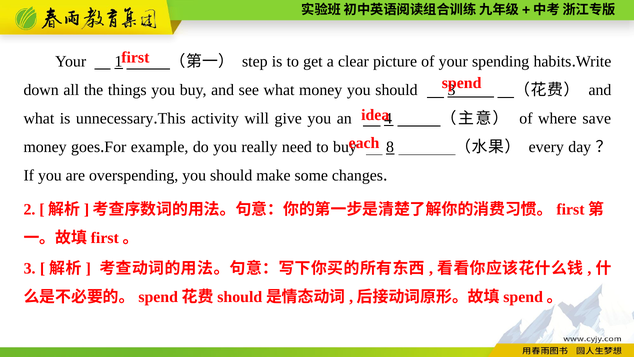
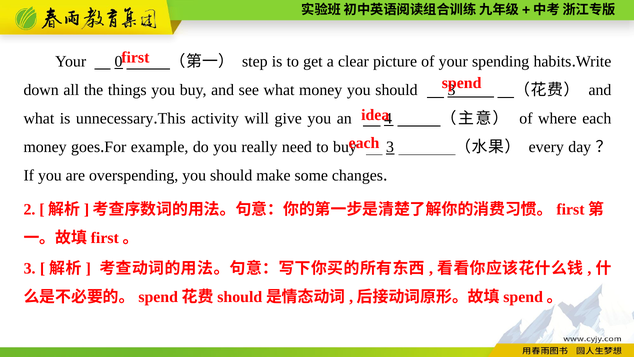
1: 1 -> 0 (119, 61)
where save: save -> each (597, 118)
buy 8: 8 -> 3 (390, 147)
